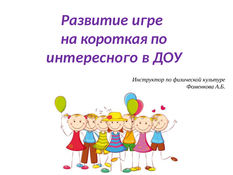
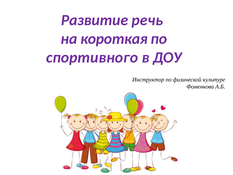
игре: игре -> речь (147, 20)
интересного: интересного -> спортивного (92, 57)
